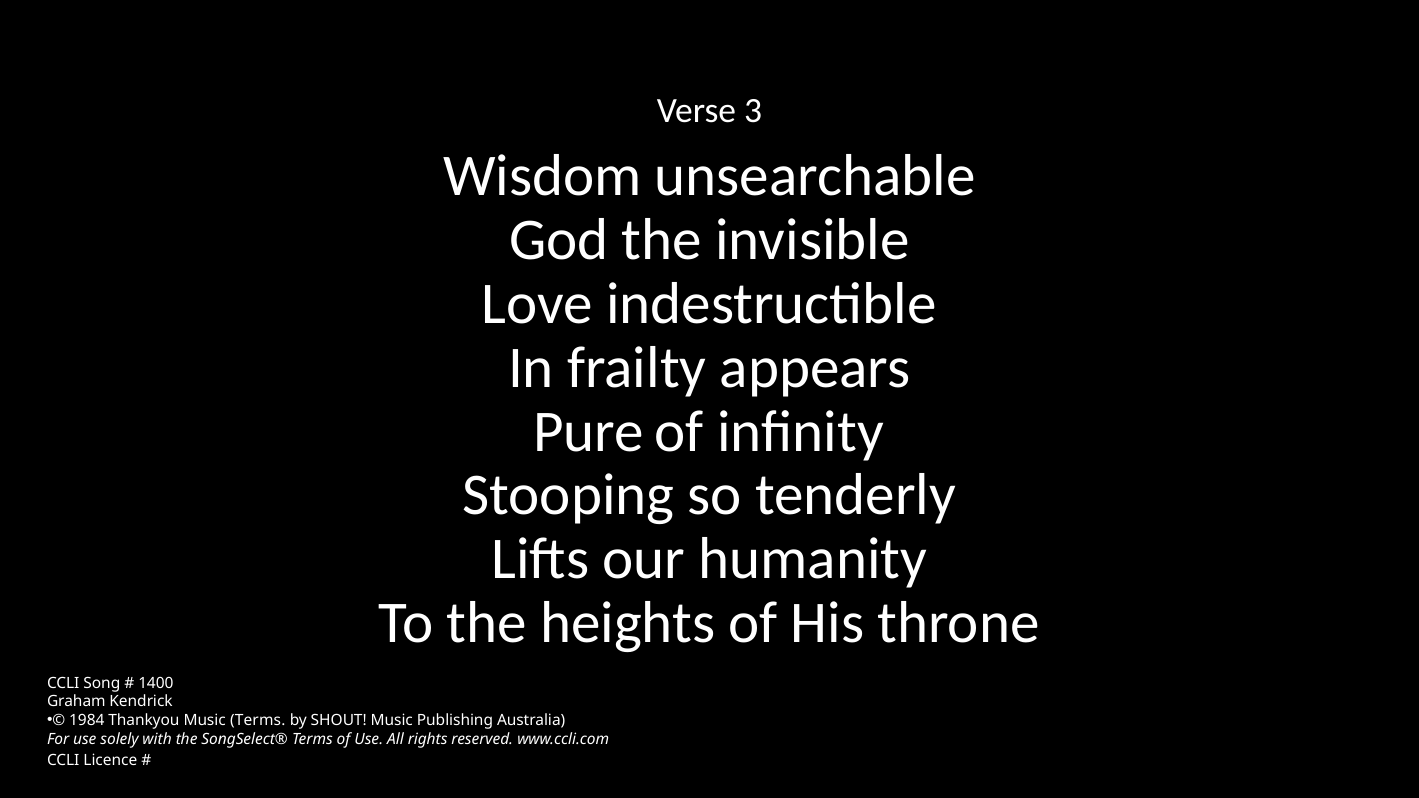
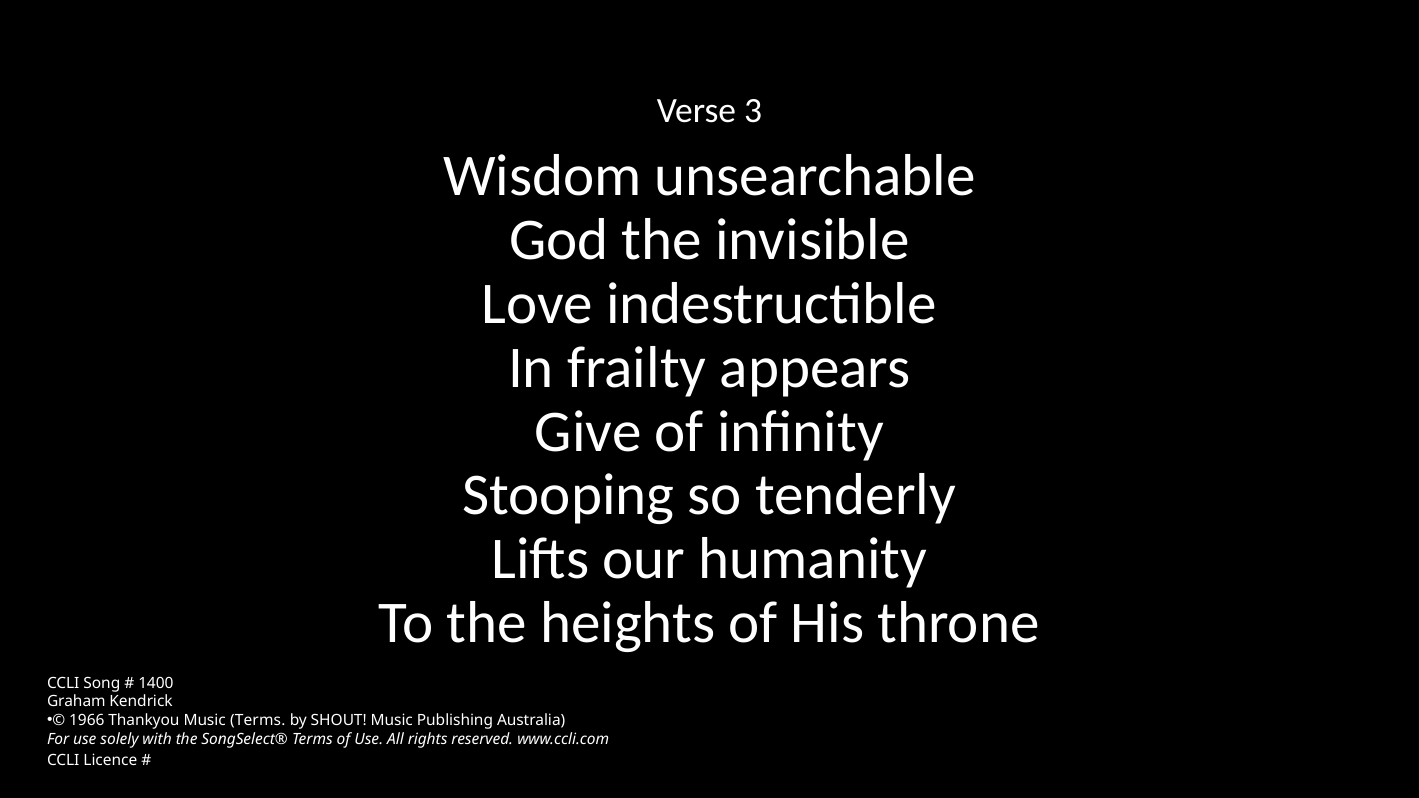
Pure: Pure -> Give (588, 432)
1984: 1984 -> 1966 (87, 721)
